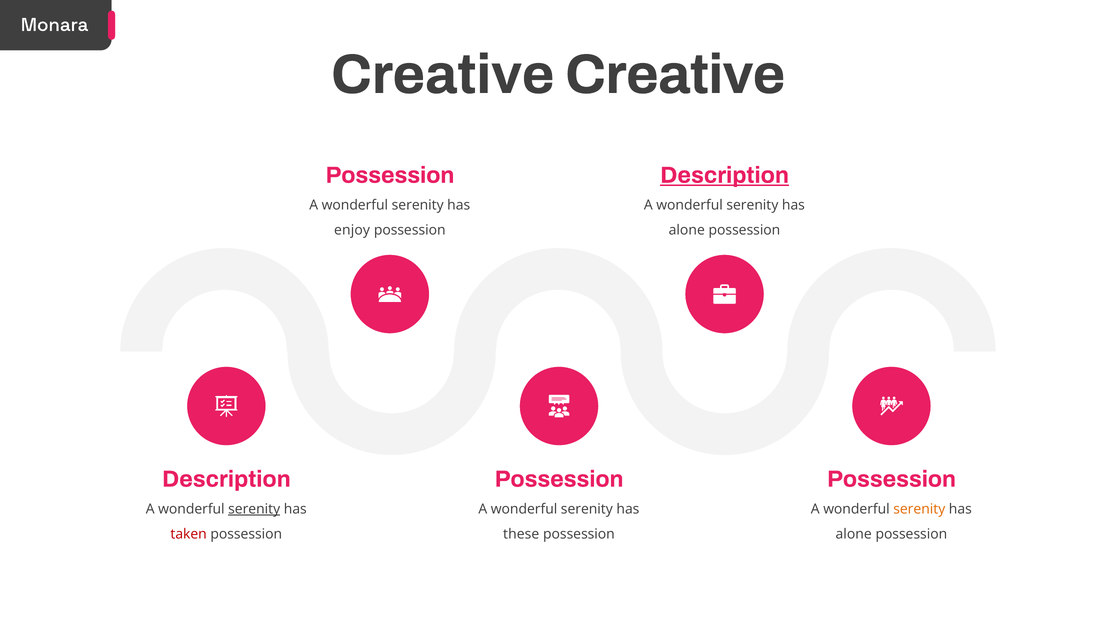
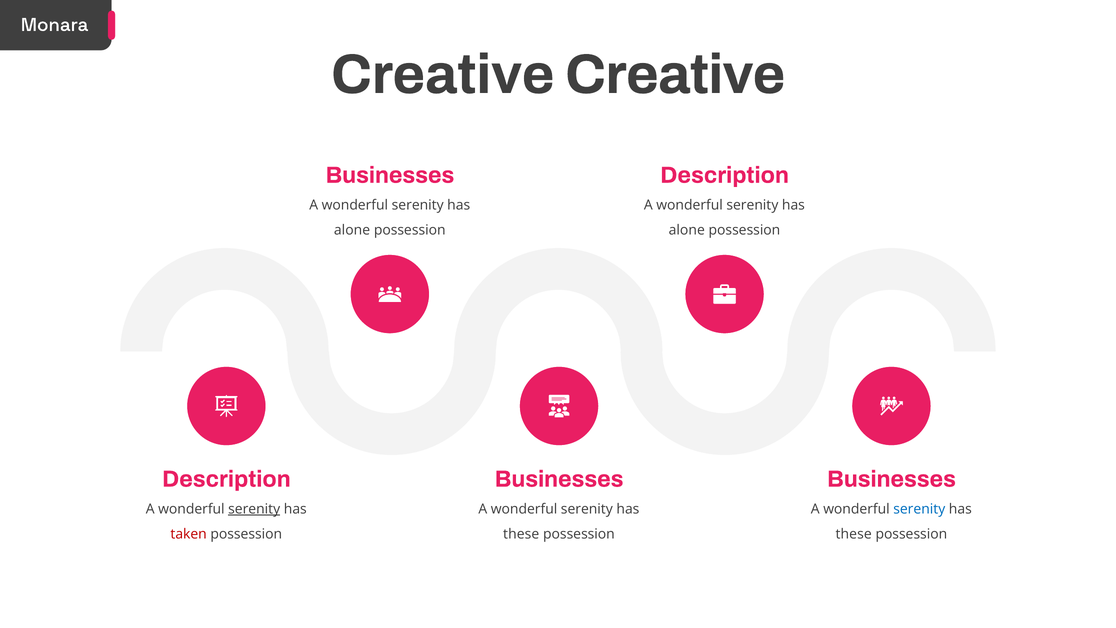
Possession: Possession -> Businesses (390, 175)
Description underline: present -> none (725, 175)
enjoy: enjoy -> alone (352, 230)
Possession: Possession -> Businesses (559, 479)
Possession: Possession -> Businesses (892, 479)
serenity colour: orange -> blue (919, 509)
alone: alone -> these (854, 534)
